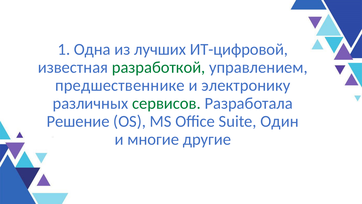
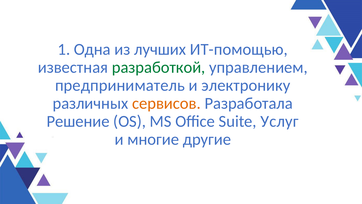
ИТ-цифровой: ИТ-цифровой -> ИТ-помощью (239, 49)
предшественнике: предшественнике -> предприниматель (120, 85)
сервисов colour: green -> orange (166, 103)
Один: Один -> Услуг (280, 121)
